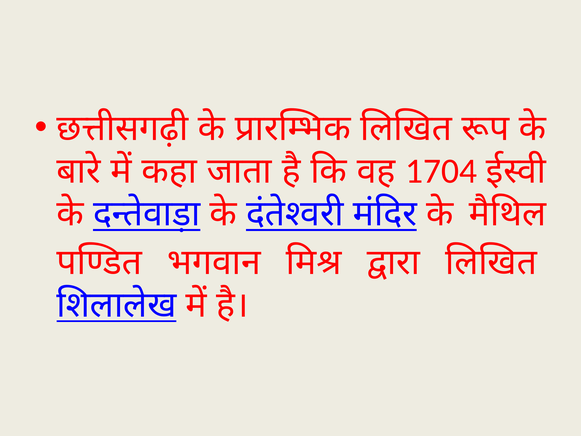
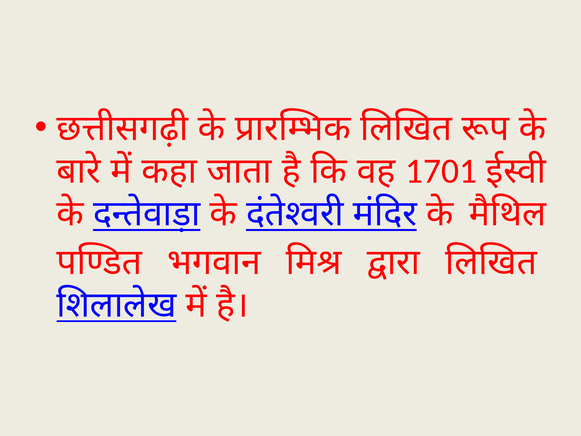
1704: 1704 -> 1701 (441, 171)
